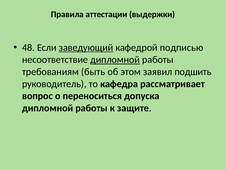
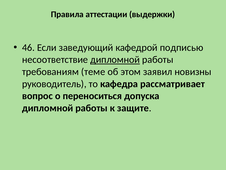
48: 48 -> 46 (28, 47)
заведующий underline: present -> none (86, 47)
быть: быть -> теме (93, 72)
подшить: подшить -> новизны (193, 72)
